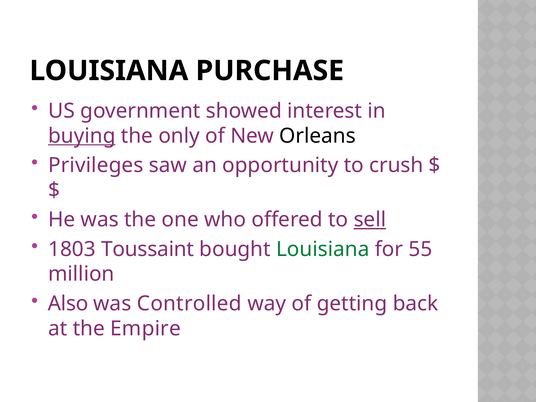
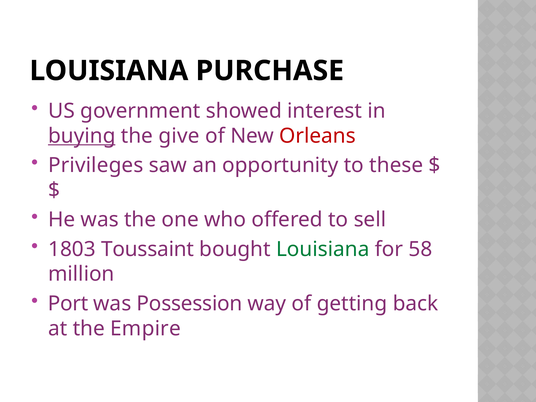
only: only -> give (179, 136)
Orleans colour: black -> red (318, 136)
crush: crush -> these (396, 165)
sell underline: present -> none (370, 220)
55: 55 -> 58 (420, 249)
Also: Also -> Port (68, 304)
Controlled: Controlled -> Possession (190, 304)
